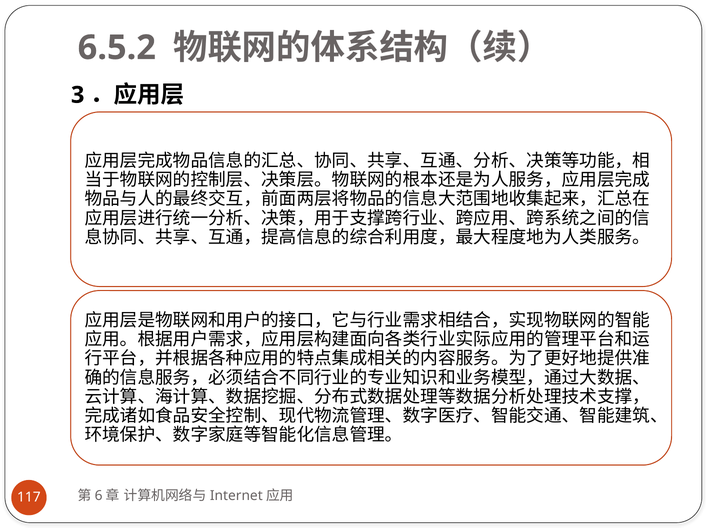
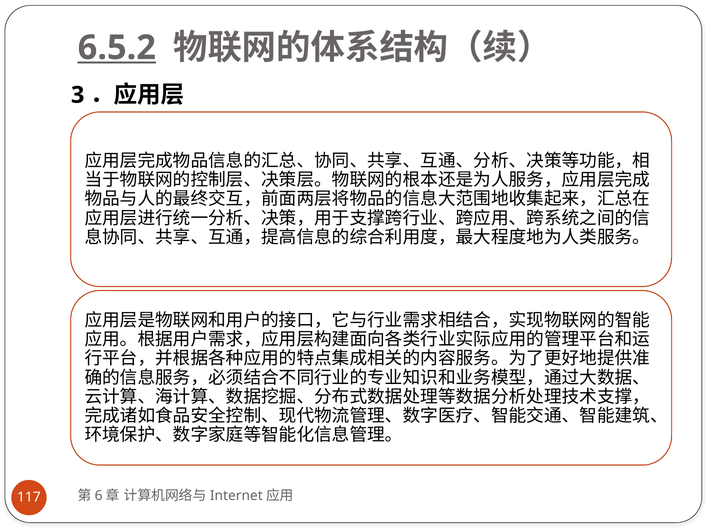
6.5.2 underline: none -> present (117, 48)
